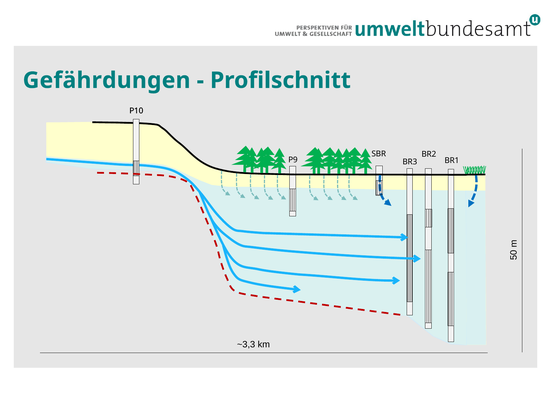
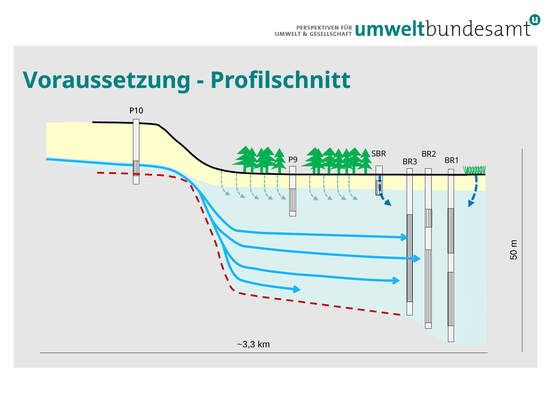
Gefährdungen: Gefährdungen -> Voraussetzung (107, 80)
